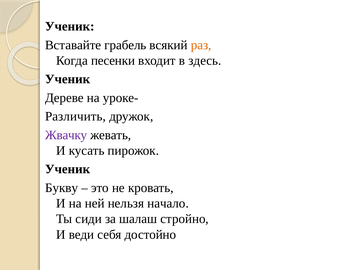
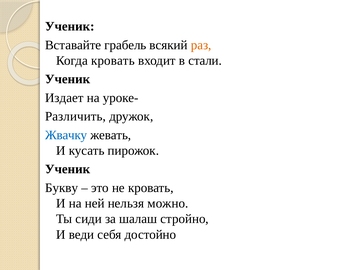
Когда песенки: песенки -> кровать (113, 61)
здесь: здесь -> стали (205, 61)
Дереве: Дереве -> Издает (64, 98)
Жвачку colour: purple -> blue (66, 135)
начало: начало -> можно (168, 203)
